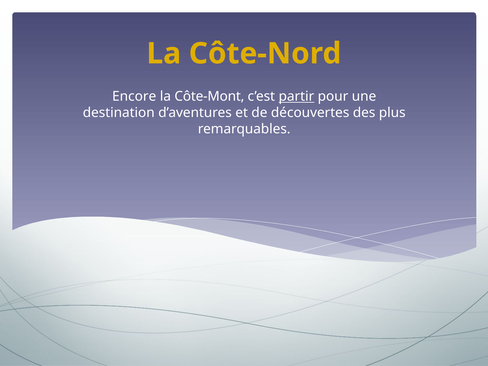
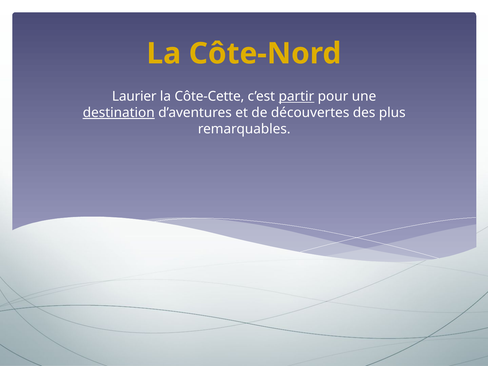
Encore: Encore -> Laurier (134, 96)
Côte-Mont: Côte-Mont -> Côte-Cette (209, 96)
destination underline: none -> present (119, 113)
